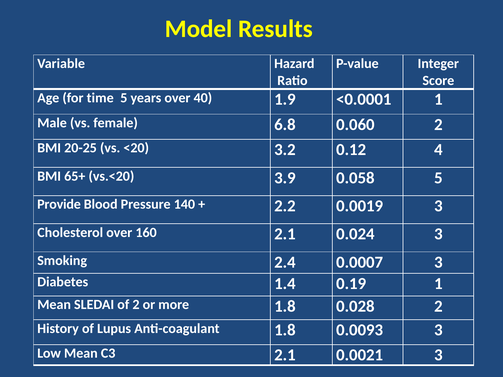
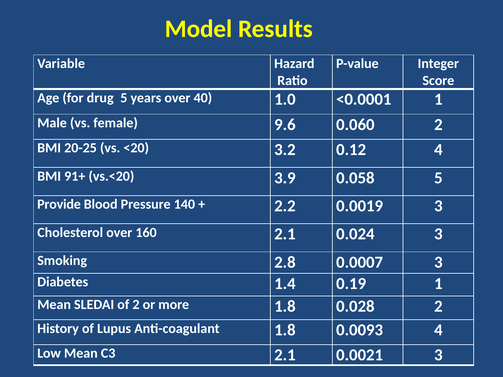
time: time -> drug (100, 98)
1.9: 1.9 -> 1.0 (285, 99)
6.8: 6.8 -> 9.6 (285, 125)
65+: 65+ -> 91+ (75, 176)
2.4: 2.4 -> 2.8 (285, 262)
0.0093 3: 3 -> 4 (438, 330)
